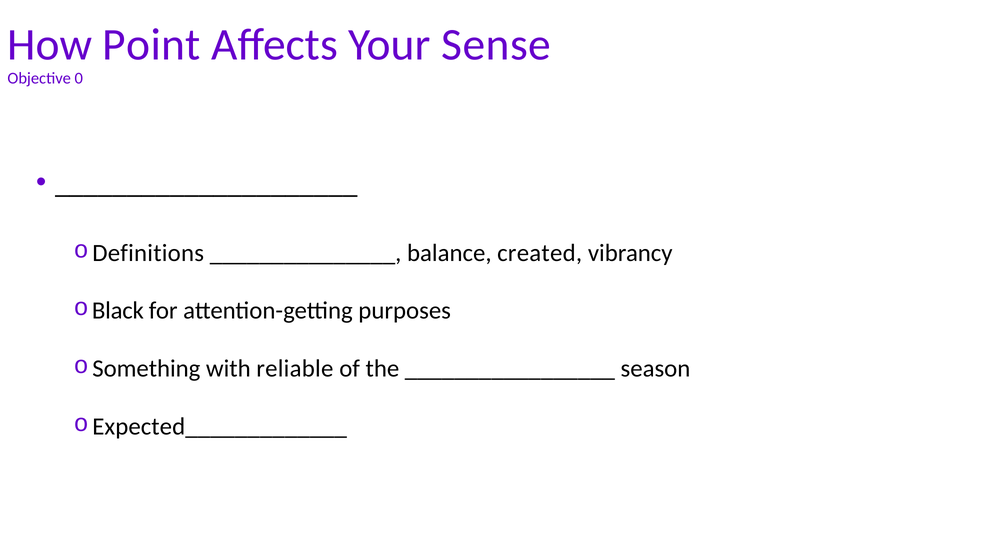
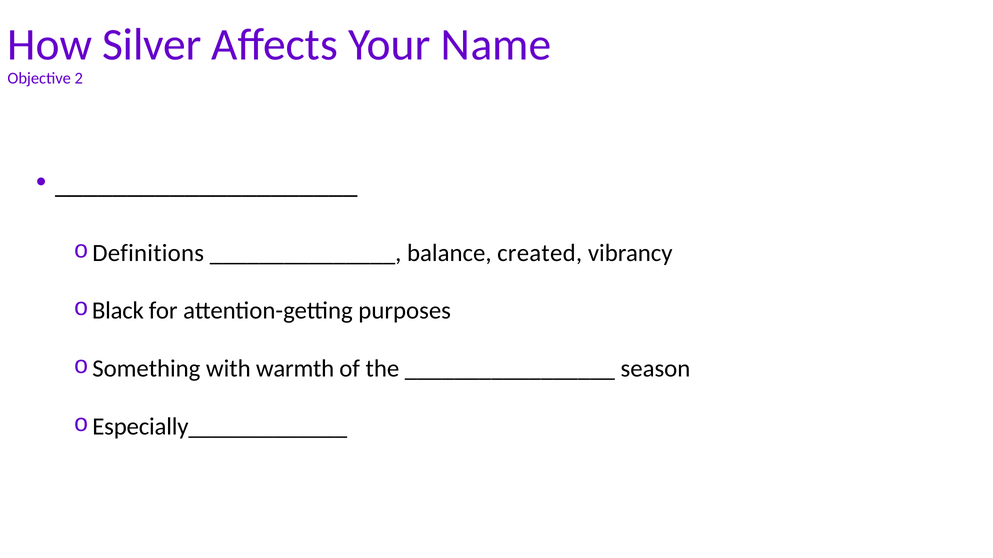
Point: Point -> Silver (152, 45)
Sense: Sense -> Name (496, 45)
0: 0 -> 2 (79, 78)
reliable: reliable -> warmth (295, 369)
Expected_____________: Expected_____________ -> Especially_____________ (220, 427)
